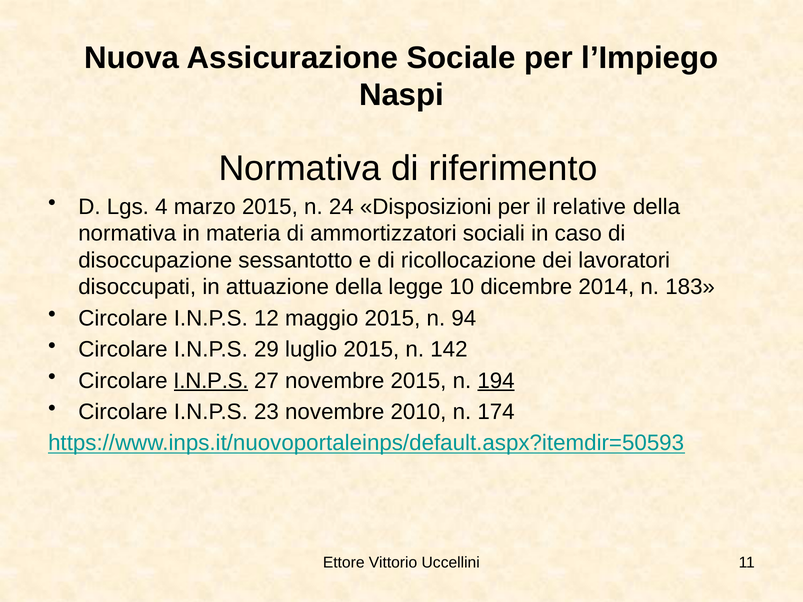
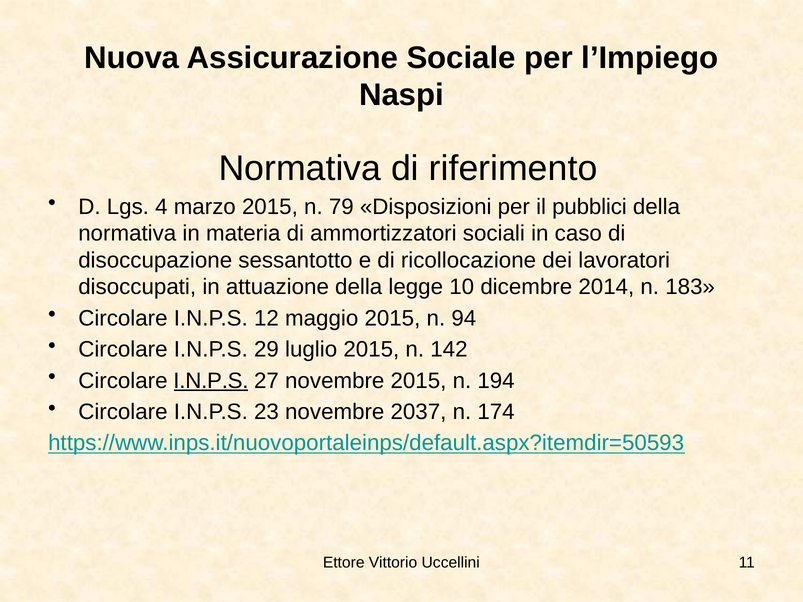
24: 24 -> 79 (341, 207)
relative: relative -> pubblici (589, 207)
194 underline: present -> none (496, 381)
2010: 2010 -> 2037 (418, 412)
